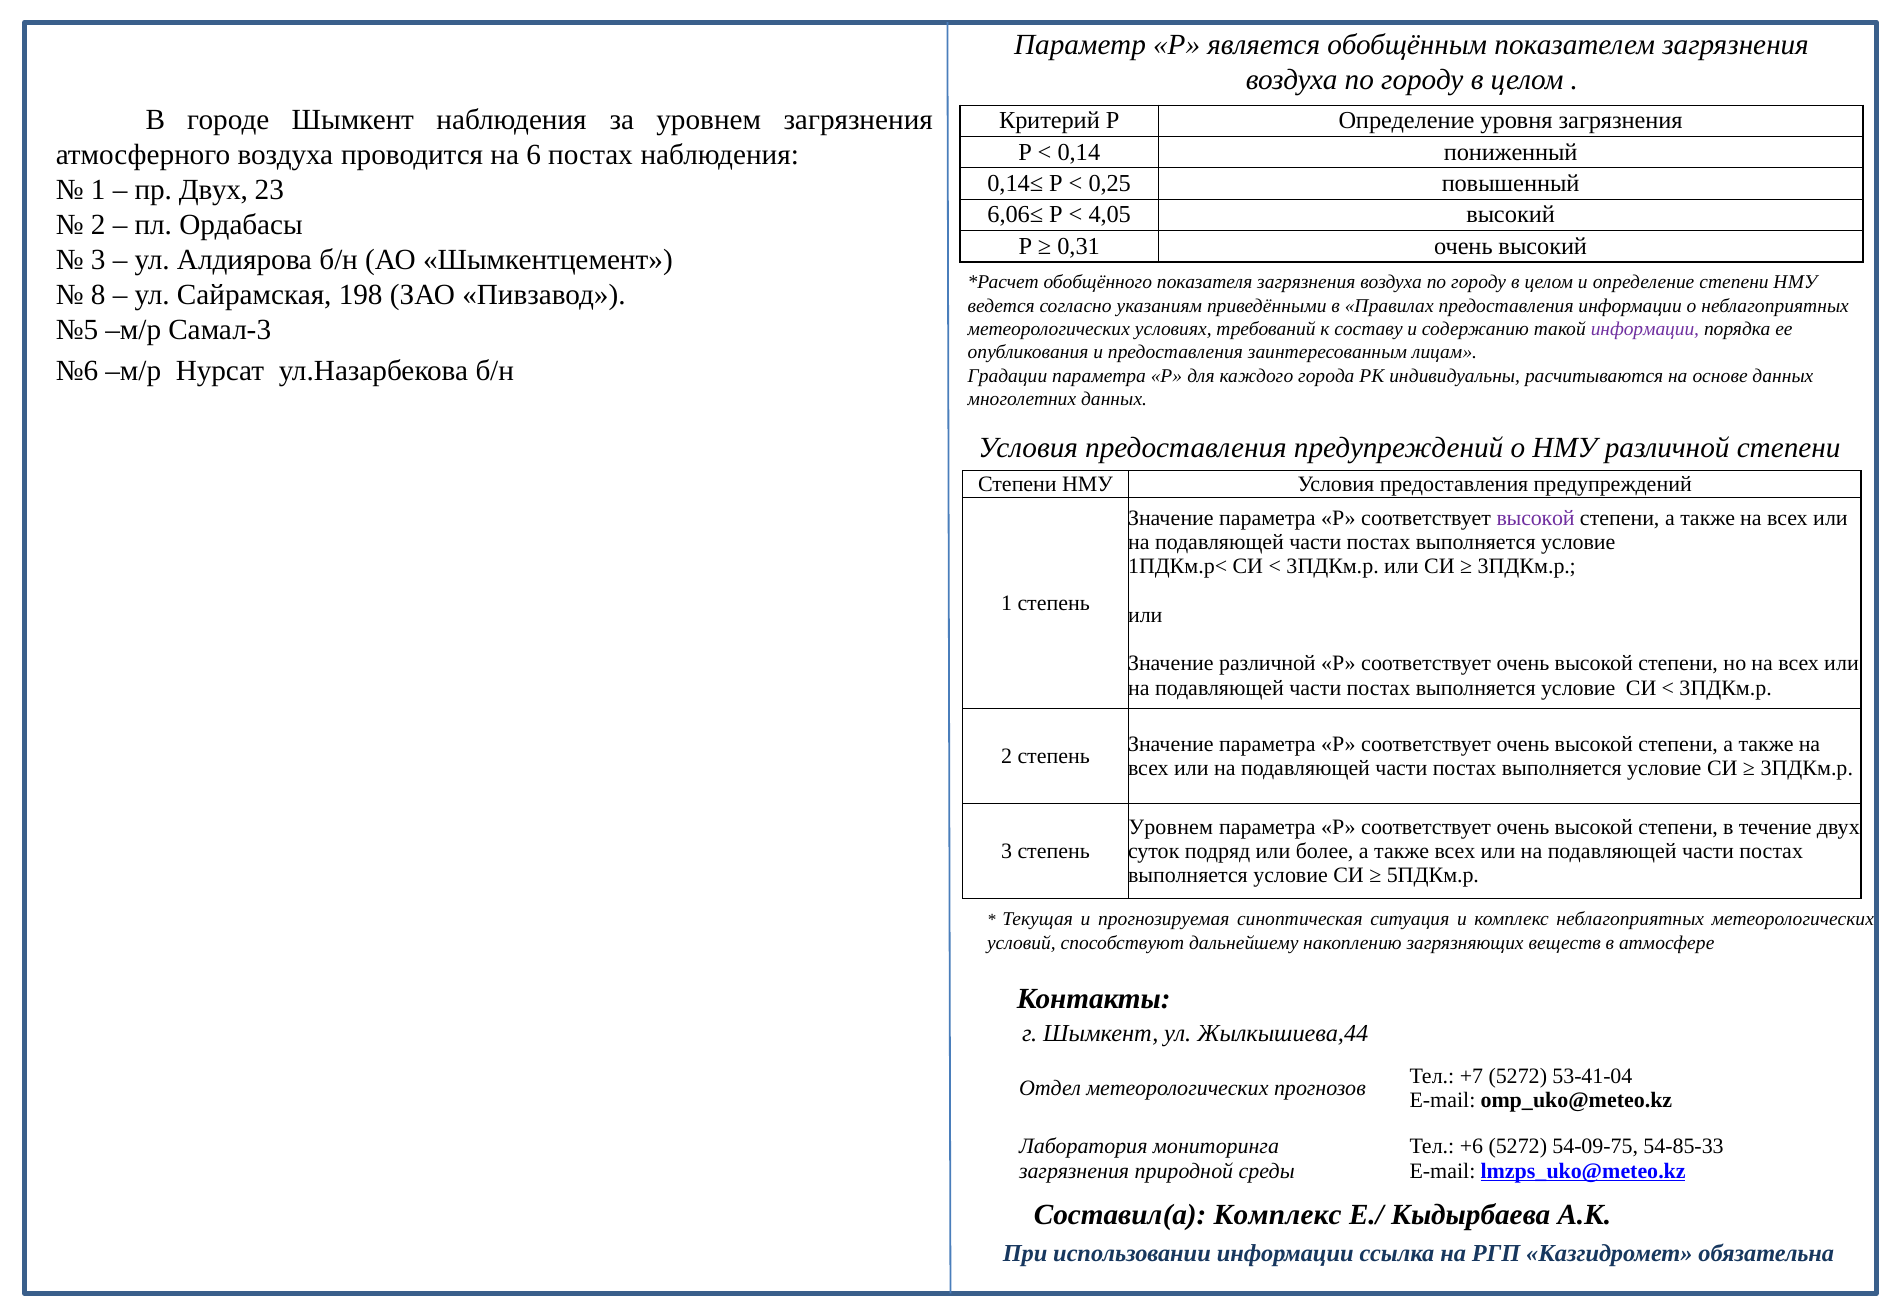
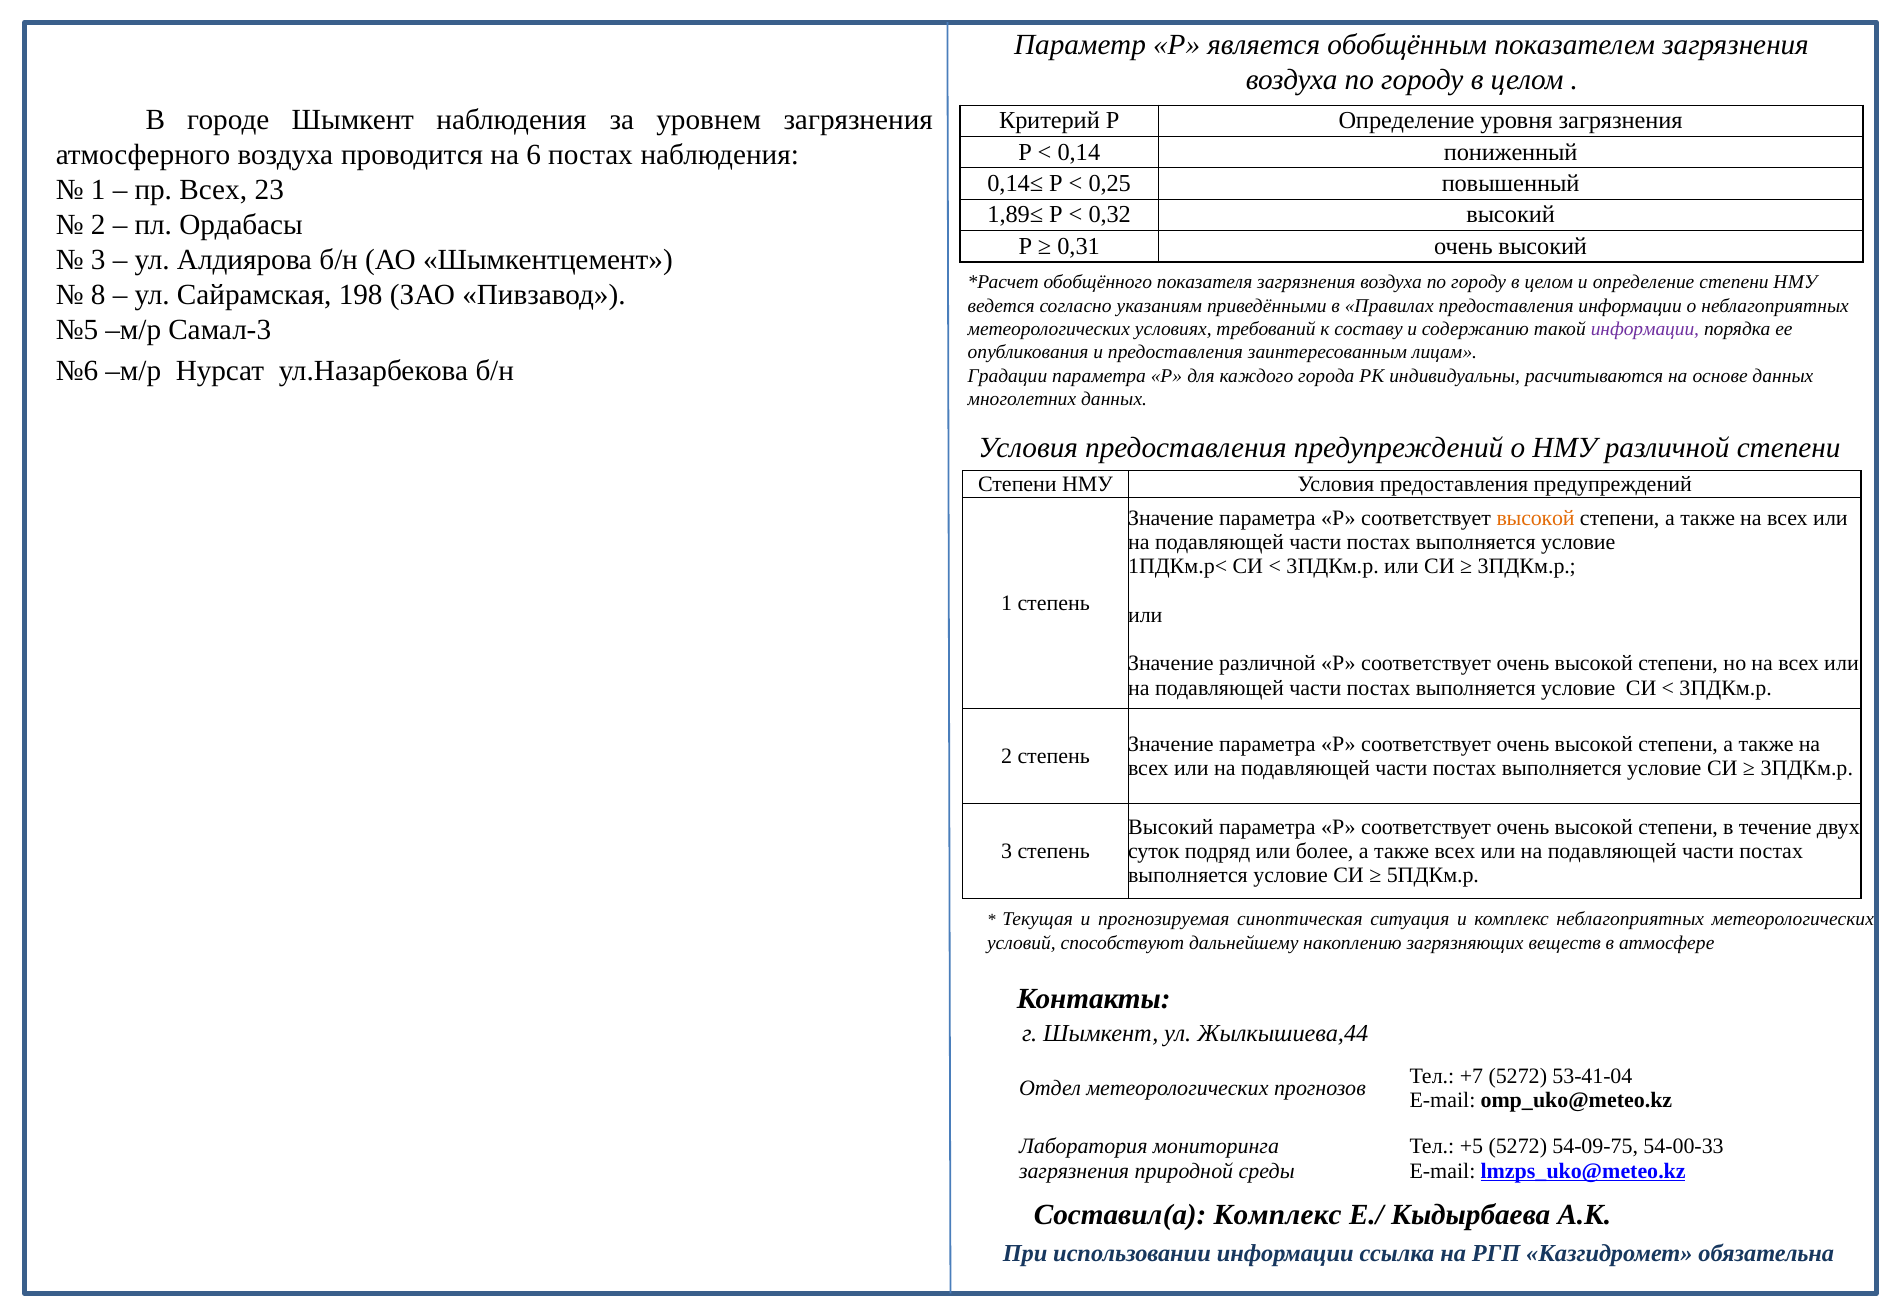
пр Двух: Двух -> Всех (213, 190)
6,06≤: 6,06≤ -> 1,89≤ (1015, 215)
4,05: 4,05 -> 0,32 (1110, 215)
высокой colour: purple -> orange (1536, 518)
Уровнем: Уровнем -> Высокий (1171, 827)
+6: +6 -> +5 (1472, 1147)
54-85-33: 54-85-33 -> 54-00-33 (1684, 1147)
